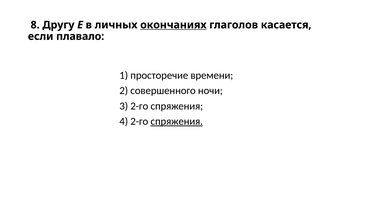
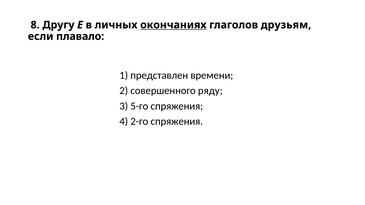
касается: касается -> друзьям (286, 25)
просторечие: просторечие -> представлен (159, 76)
ночи: ночи -> ряду (210, 91)
3 2-го: 2-го -> 5-го (139, 106)
спряжения underline: present -> none (177, 121)
